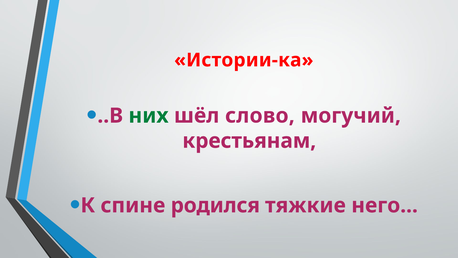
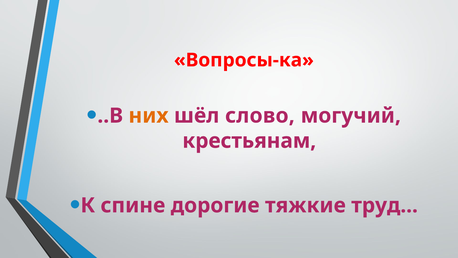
Истории-ка: Истории-ка -> Вопросы-ка (244, 60)
них colour: green -> orange (148, 115)
родился: родился -> дорогие (215, 205)
него: него -> труд (385, 205)
